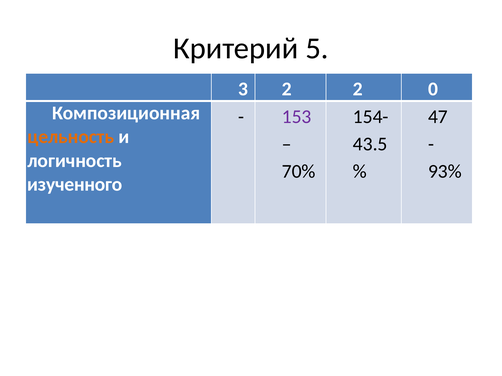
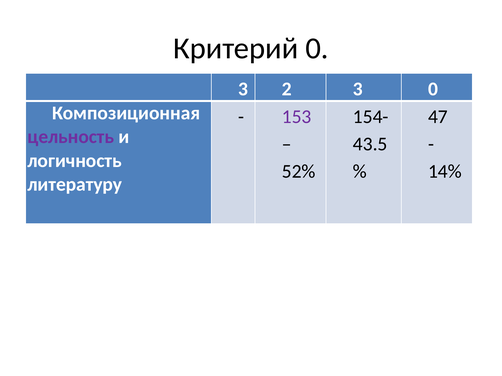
Критерий 5: 5 -> 0 (317, 49)
2 2: 2 -> 3 (358, 89)
цельность colour: orange -> purple (71, 137)
70%: 70% -> 52% (299, 172)
93%: 93% -> 14% (445, 172)
изученного: изученного -> литературу (75, 185)
